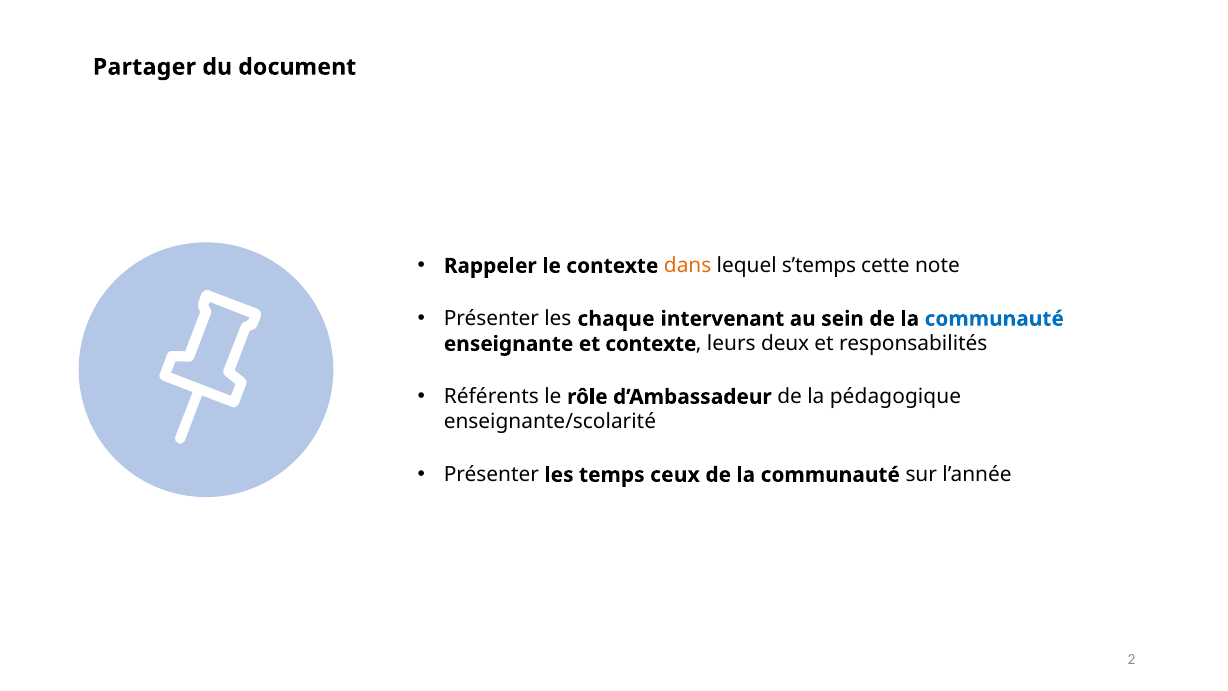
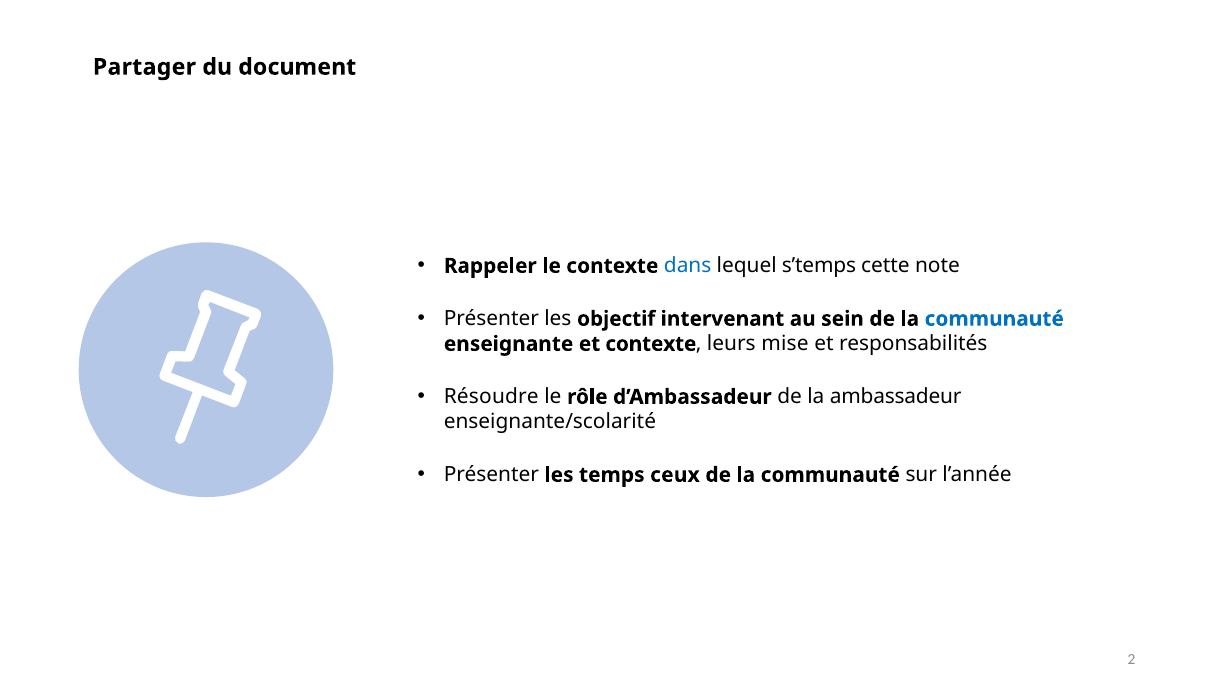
dans colour: orange -> blue (688, 266)
chaque: chaque -> objectif (616, 319)
deux: deux -> mise (785, 344)
Référents: Référents -> Résoudre (491, 397)
pédagogique: pédagogique -> ambassadeur (896, 397)
